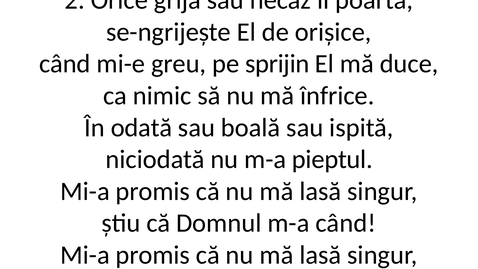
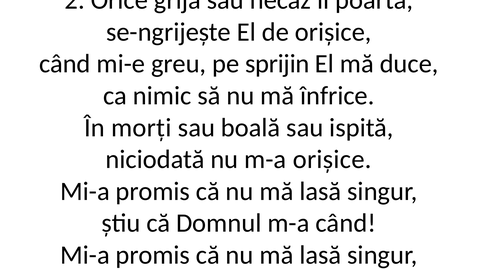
odată: odată -> morți (141, 128)
m-a pieptul: pieptul -> orișice (332, 159)
